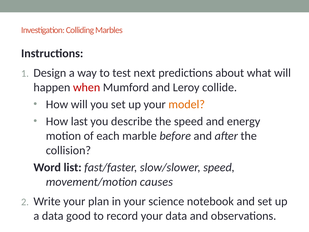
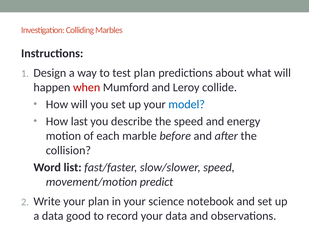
test next: next -> plan (145, 73)
model colour: orange -> blue (187, 104)
causes: causes -> predict (156, 182)
